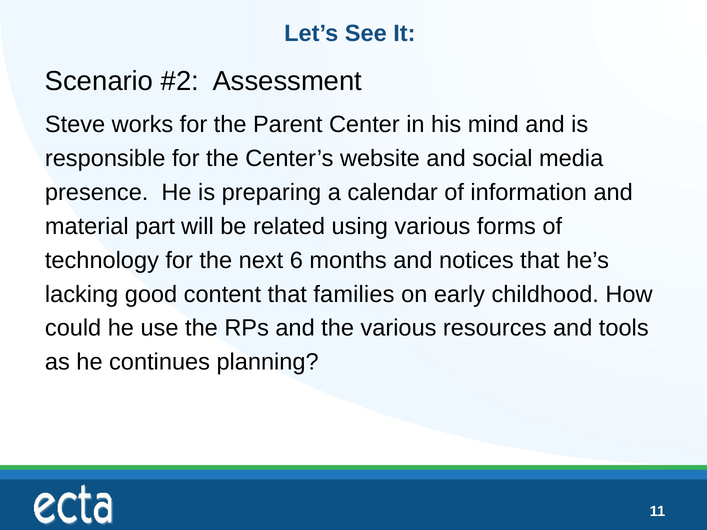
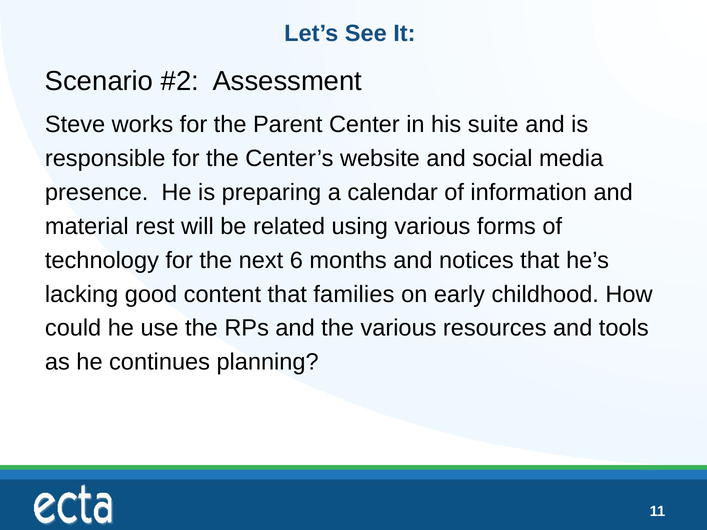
mind: mind -> suite (493, 125)
part: part -> rest (155, 227)
